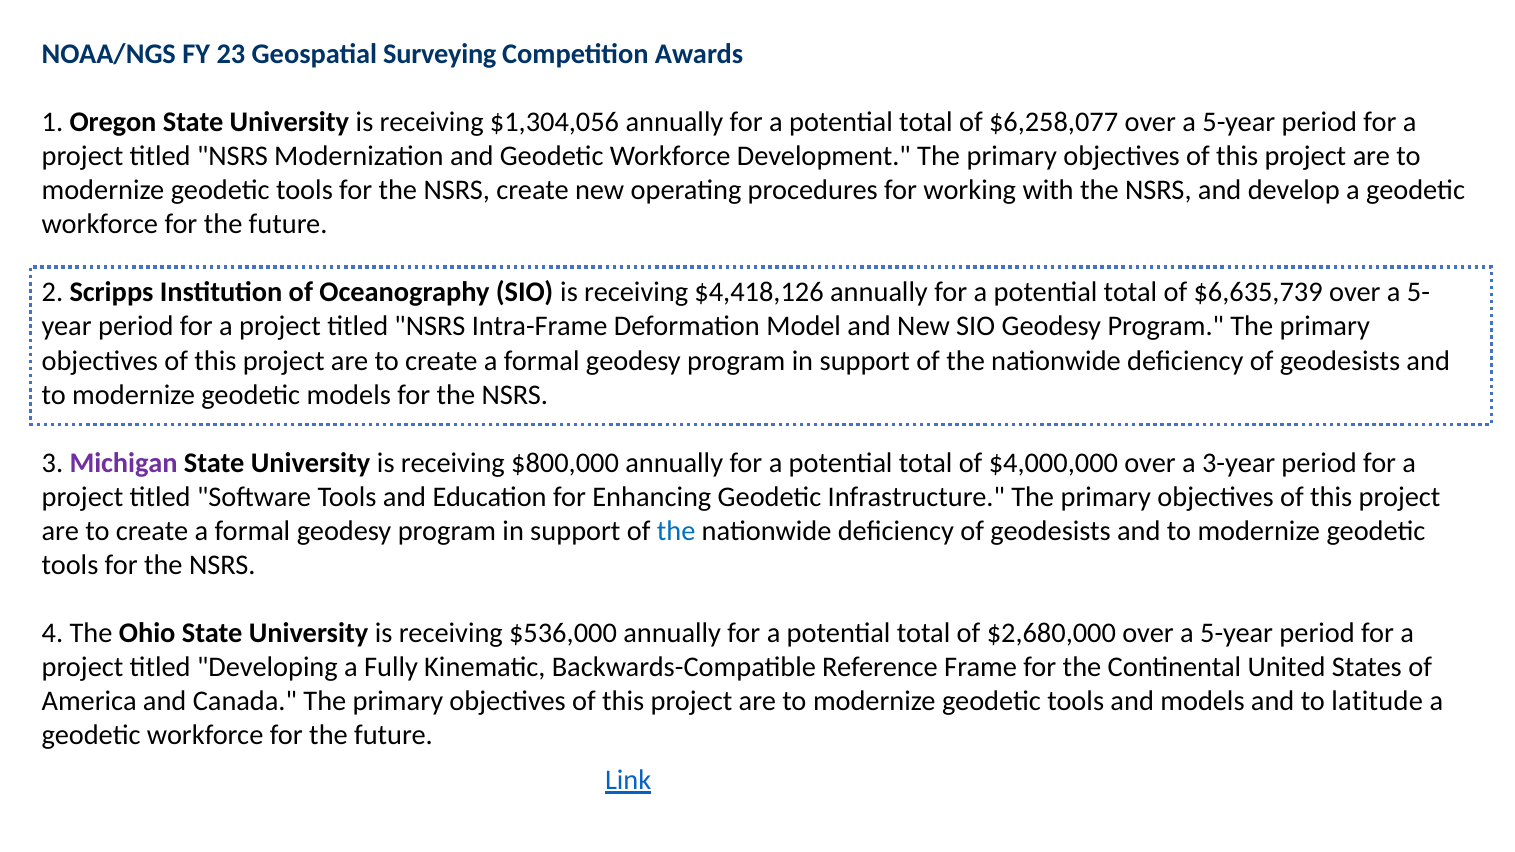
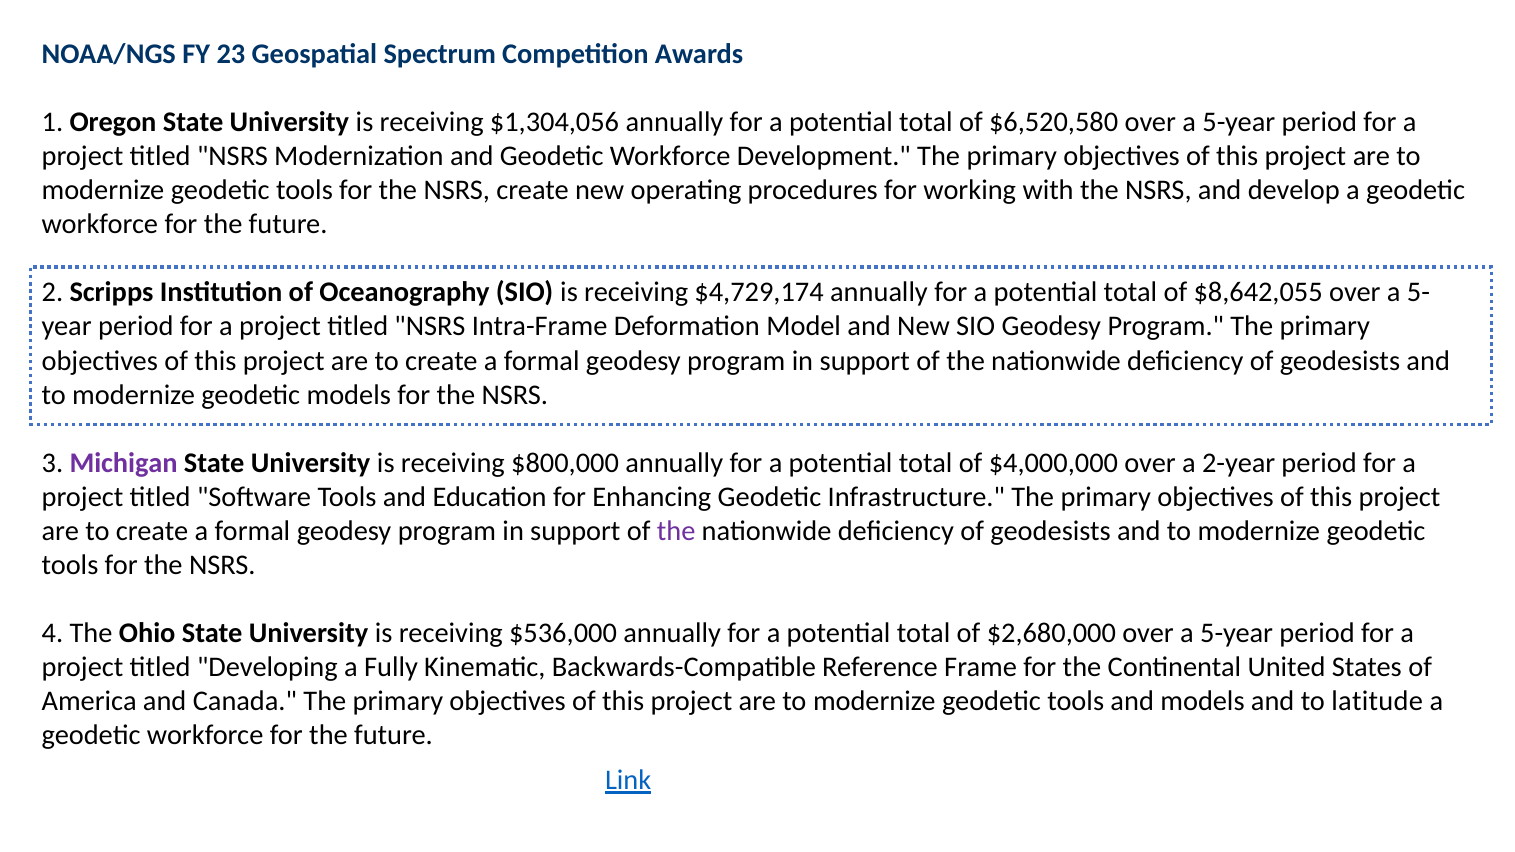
Surveying: Surveying -> Spectrum (440, 54)
$6,258,077: $6,258,077 -> $6,520,580 (1054, 122)
$4,418,126: $4,418,126 -> $4,729,174 (759, 293)
$6,635,739: $6,635,739 -> $8,642,055 (1258, 293)
3-year: 3-year -> 2-year (1239, 463)
the colour: blue -> purple (676, 531)
